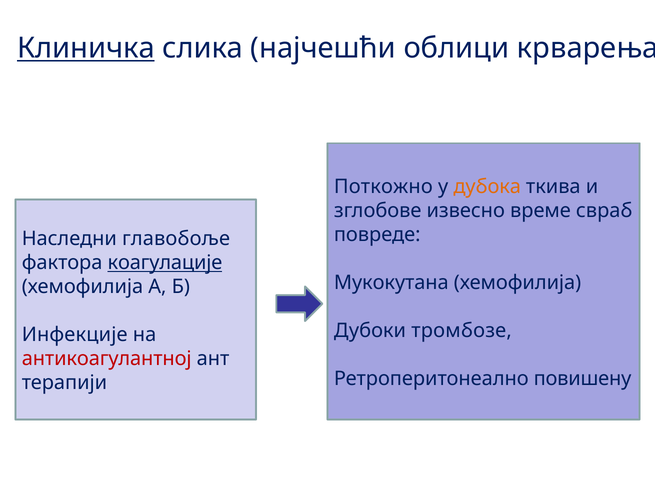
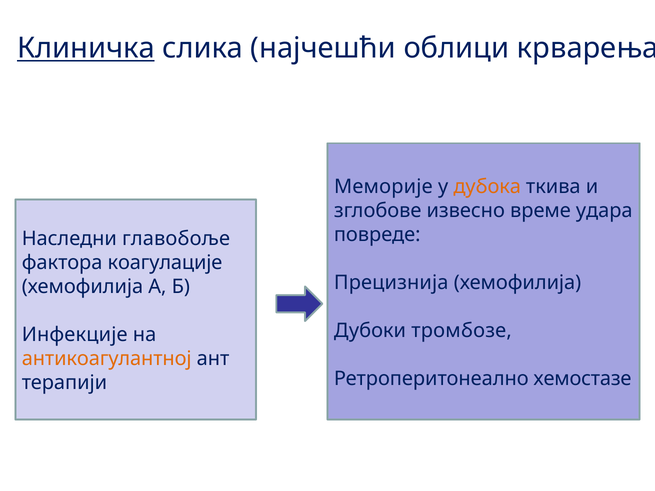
Поткожно: Поткожно -> Меморије (383, 187)
свраб: свраб -> удара (604, 211)
коагулације underline: present -> none (165, 263)
Мукокутана: Мукокутана -> Прецизнија (391, 283)
антикоагулантној colour: red -> orange (107, 359)
повишену: повишену -> хемостазе (582, 379)
